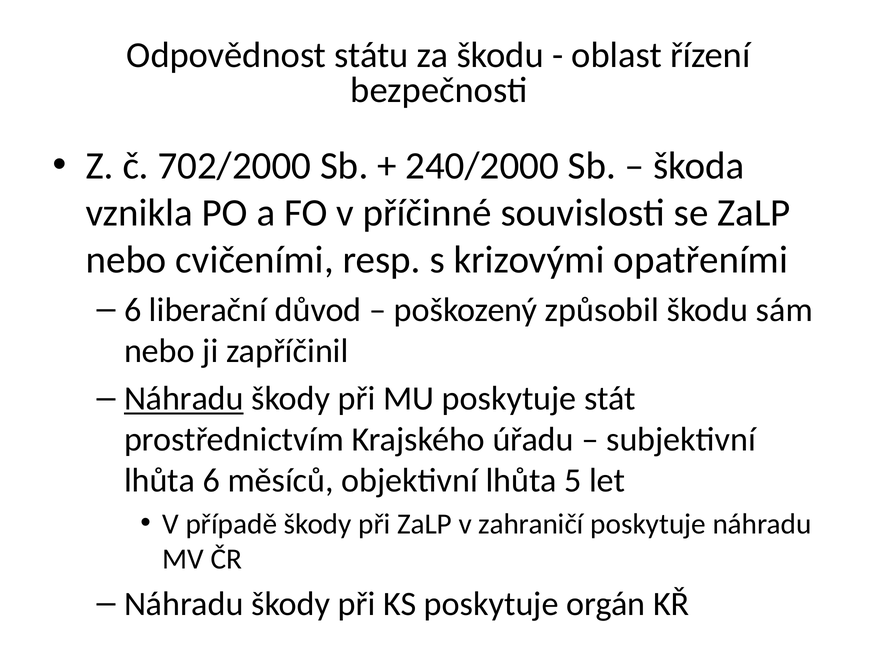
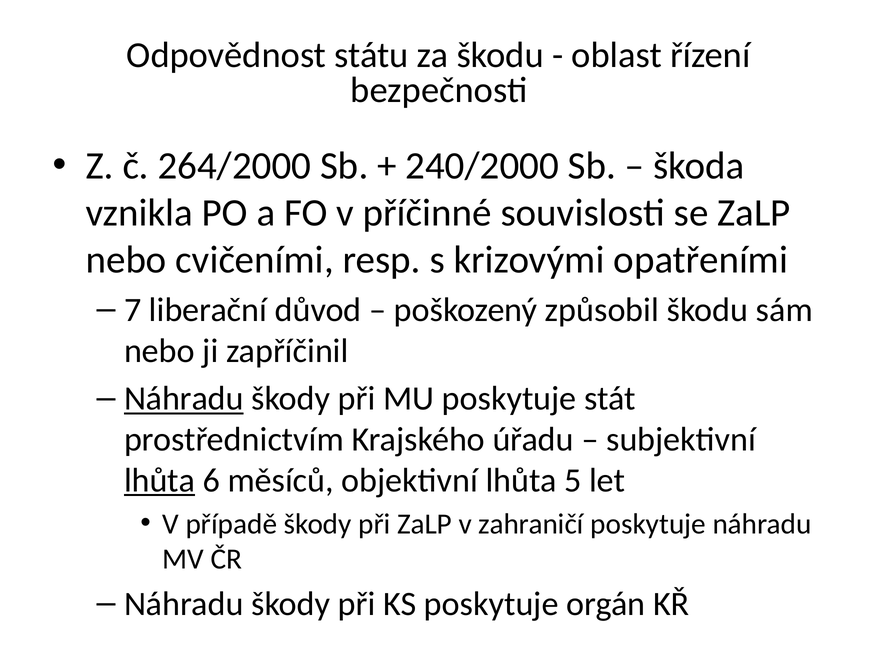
702/2000: 702/2000 -> 264/2000 (234, 166)
6: 6 -> 7 (133, 310)
lhůta underline: none -> present (160, 481)
